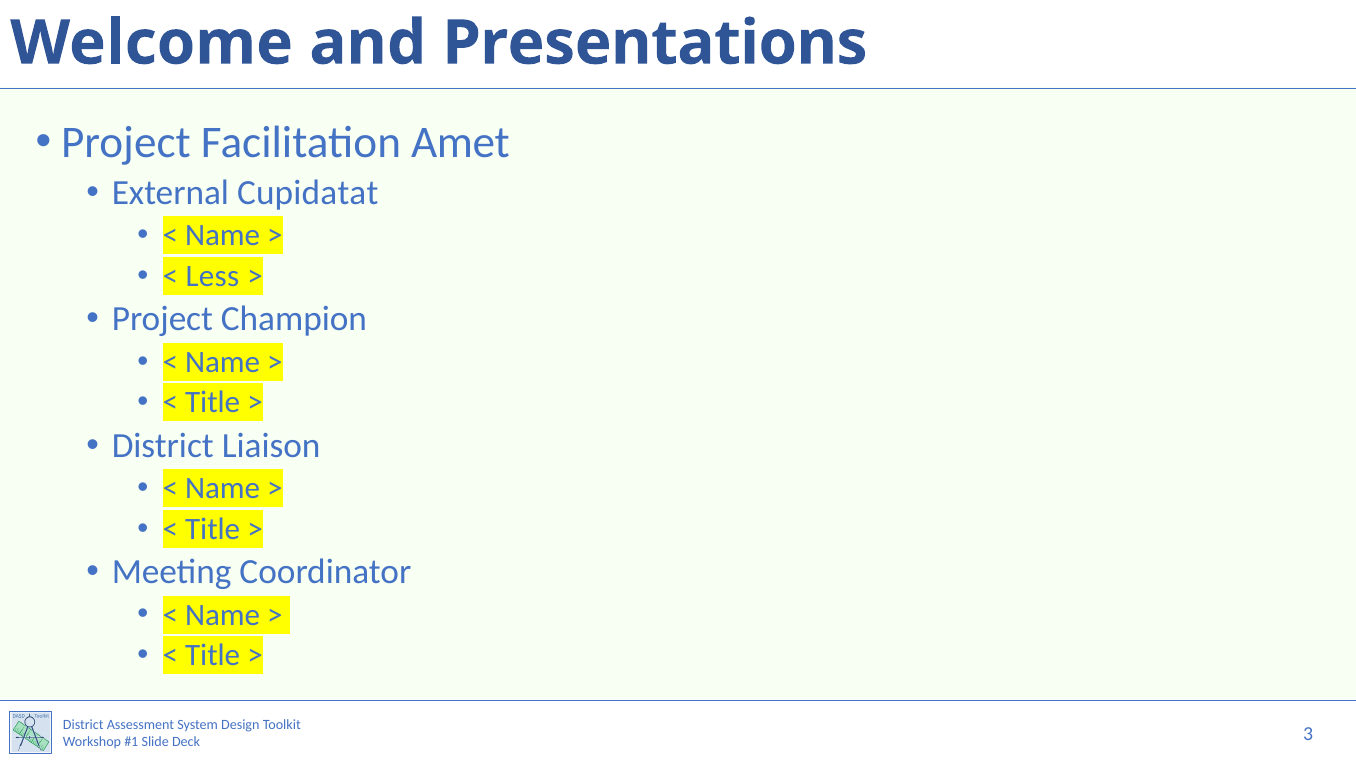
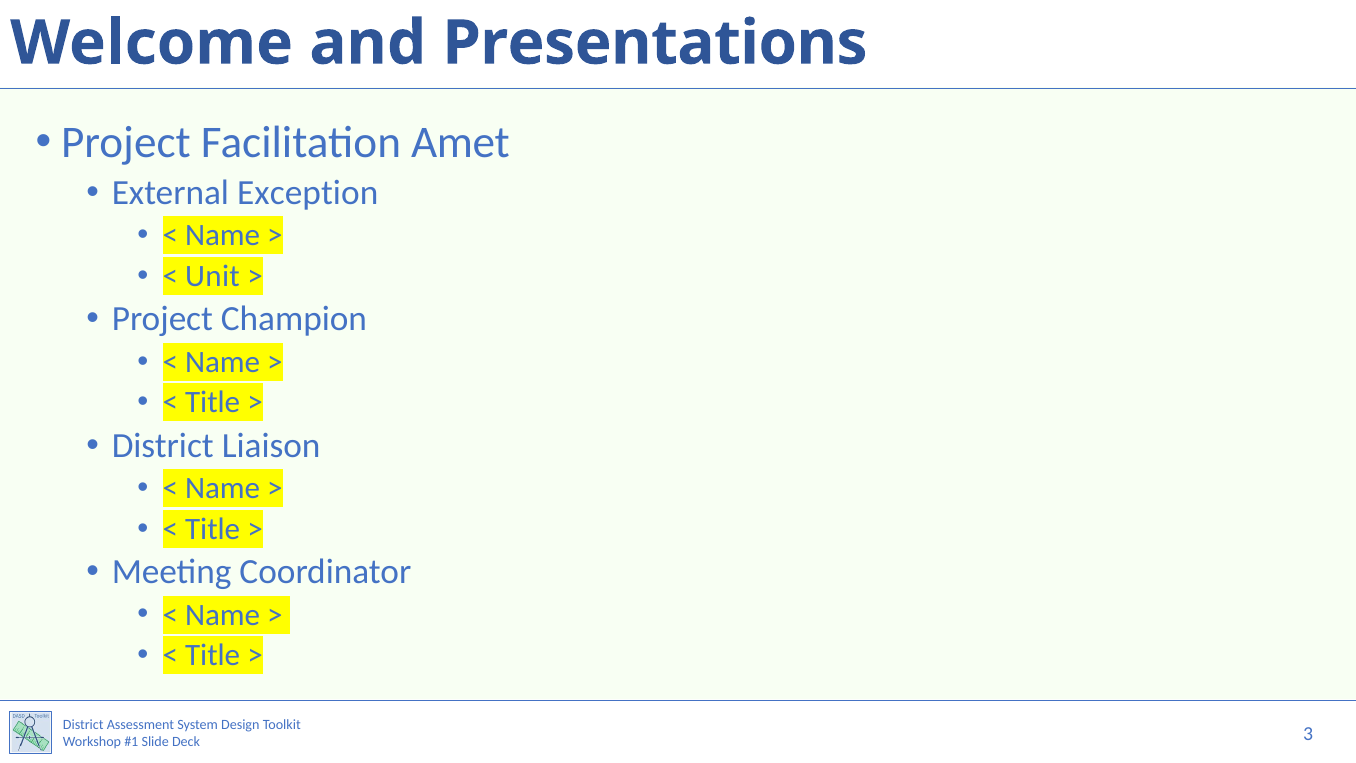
Cupidatat: Cupidatat -> Exception (308, 193)
Less: Less -> Unit (212, 276)
